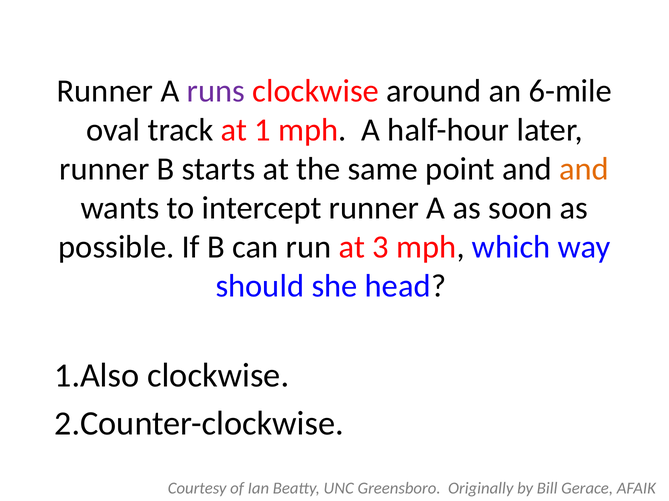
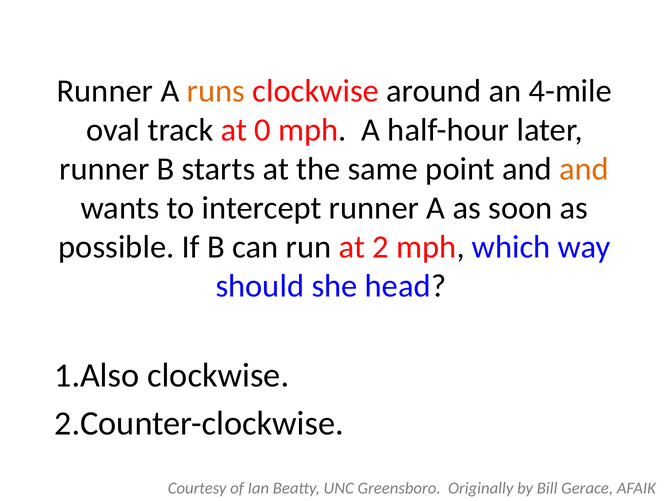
runs colour: purple -> orange (216, 91)
6-mile: 6-mile -> 4-mile (570, 91)
1: 1 -> 0 (262, 130)
3: 3 -> 2 (381, 247)
